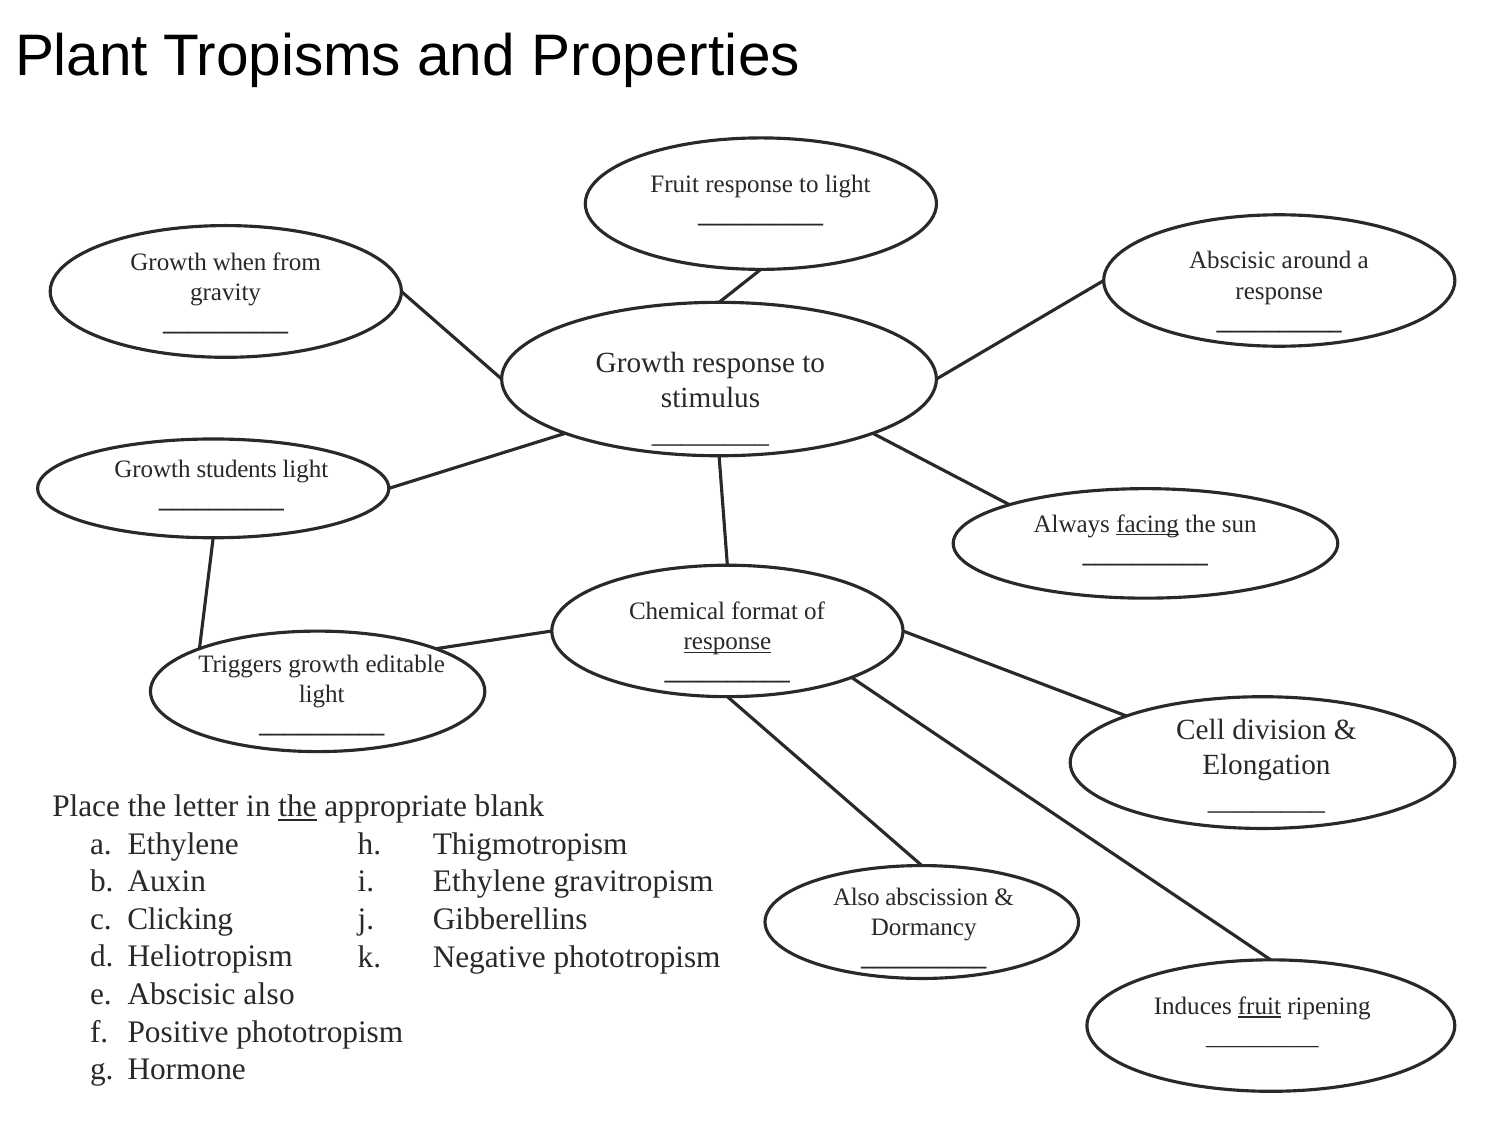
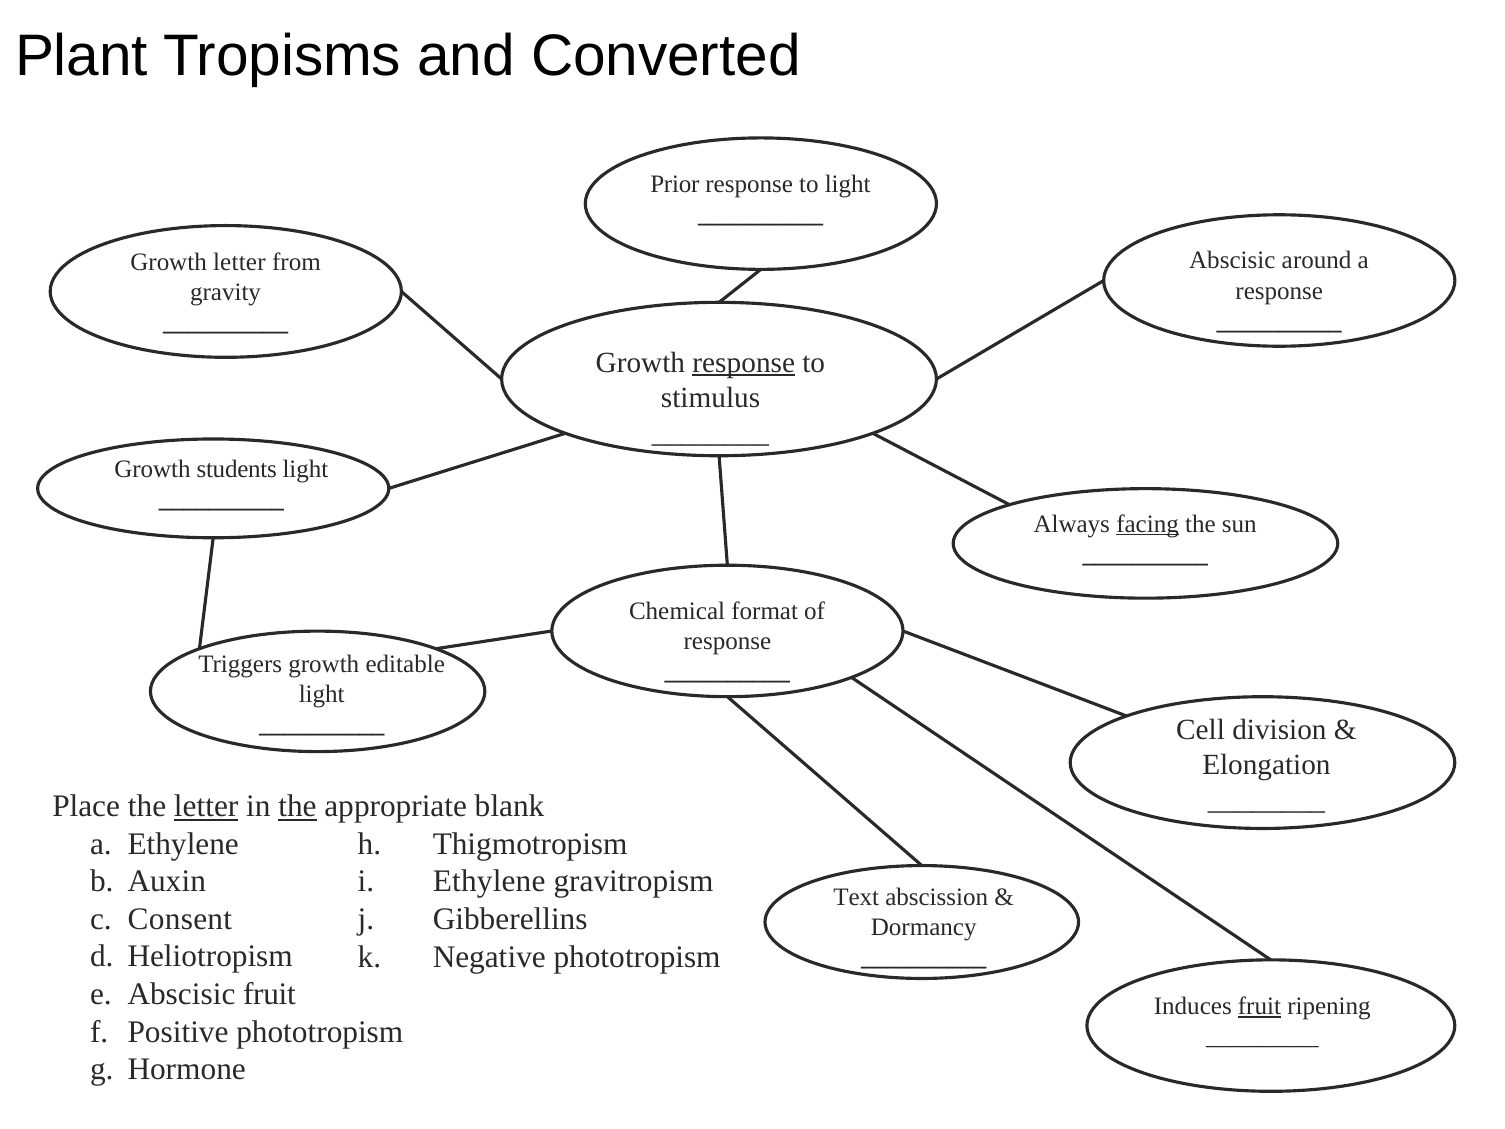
Properties: Properties -> Converted (666, 57)
Fruit: Fruit -> Prior (675, 184)
Growth when: when -> letter (239, 262)
response underline: none -> present (744, 362)
response underline: present -> none (727, 641)
letter underline: none -> present (206, 806)
Also: Also -> Text (856, 897)
Clicking: Clicking -> Consent (180, 919)
Abscisic also: also -> fruit (269, 994)
